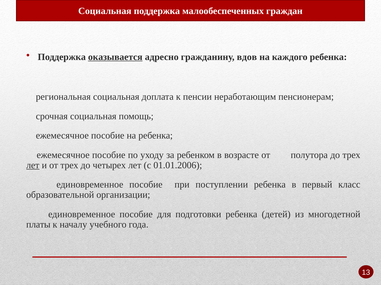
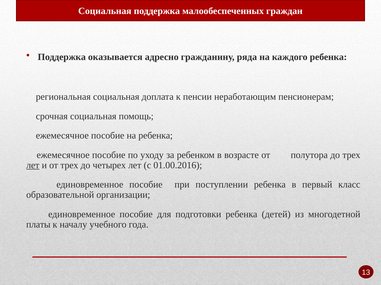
оказывается underline: present -> none (115, 57)
вдов: вдов -> ряда (247, 57)
01.01.2006: 01.01.2006 -> 01.00.2016 (178, 166)
